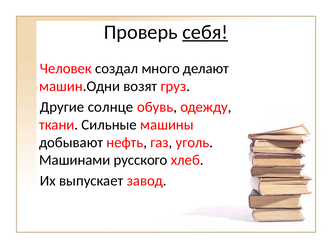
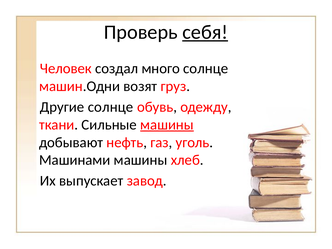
много делают: делают -> солнце (206, 69)
машины underline: none -> present (167, 125)
Машинами русского: русского -> машины (141, 160)
